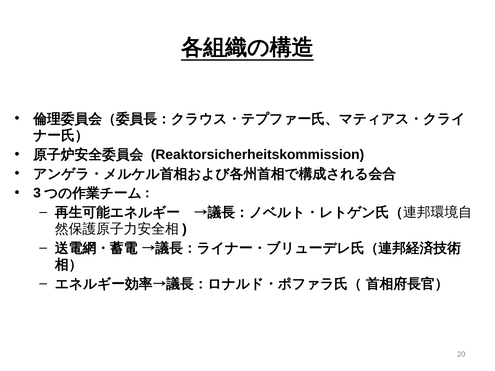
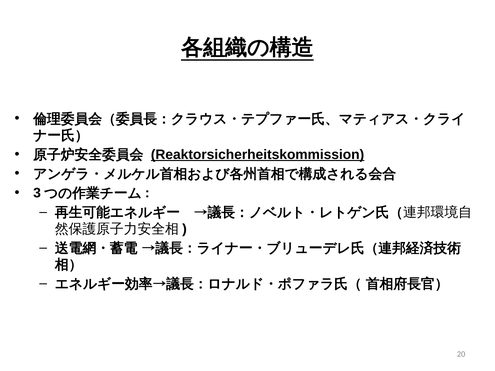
Reaktorsicherheitskommission underline: none -> present (258, 155)
